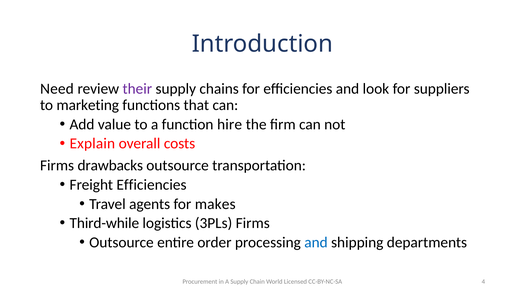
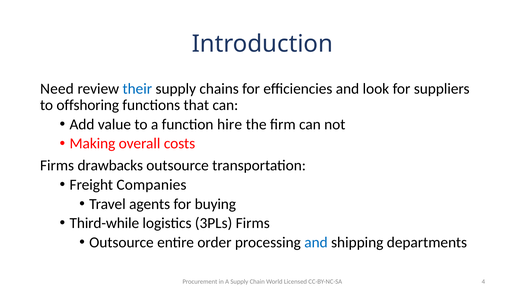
their colour: purple -> blue (137, 89)
marketing: marketing -> offshoring (88, 105)
Explain: Explain -> Making (92, 144)
Freight Efficiencies: Efficiencies -> Companies (151, 185)
makes: makes -> buying (215, 204)
